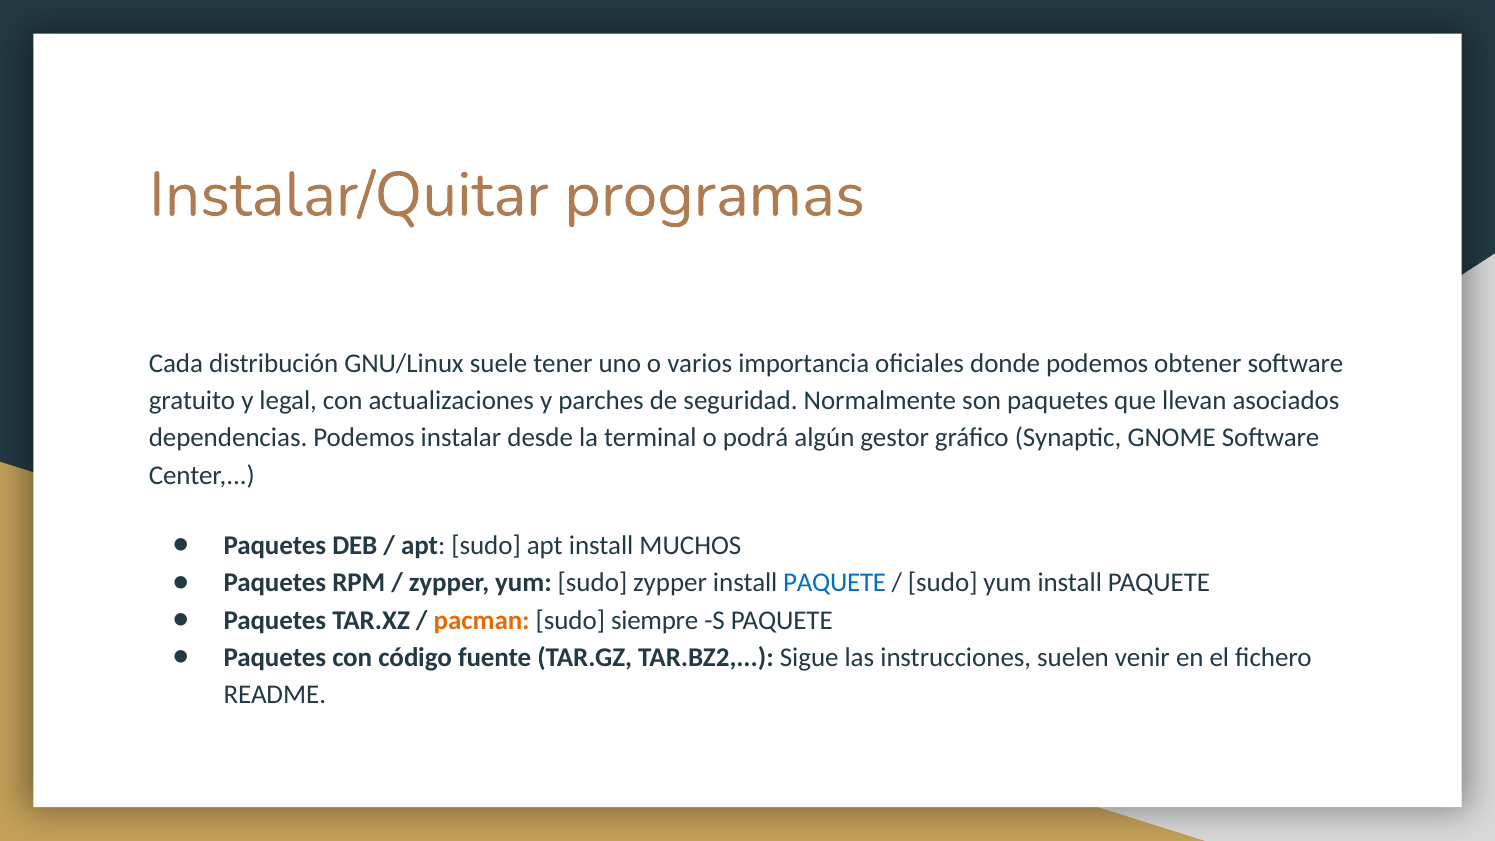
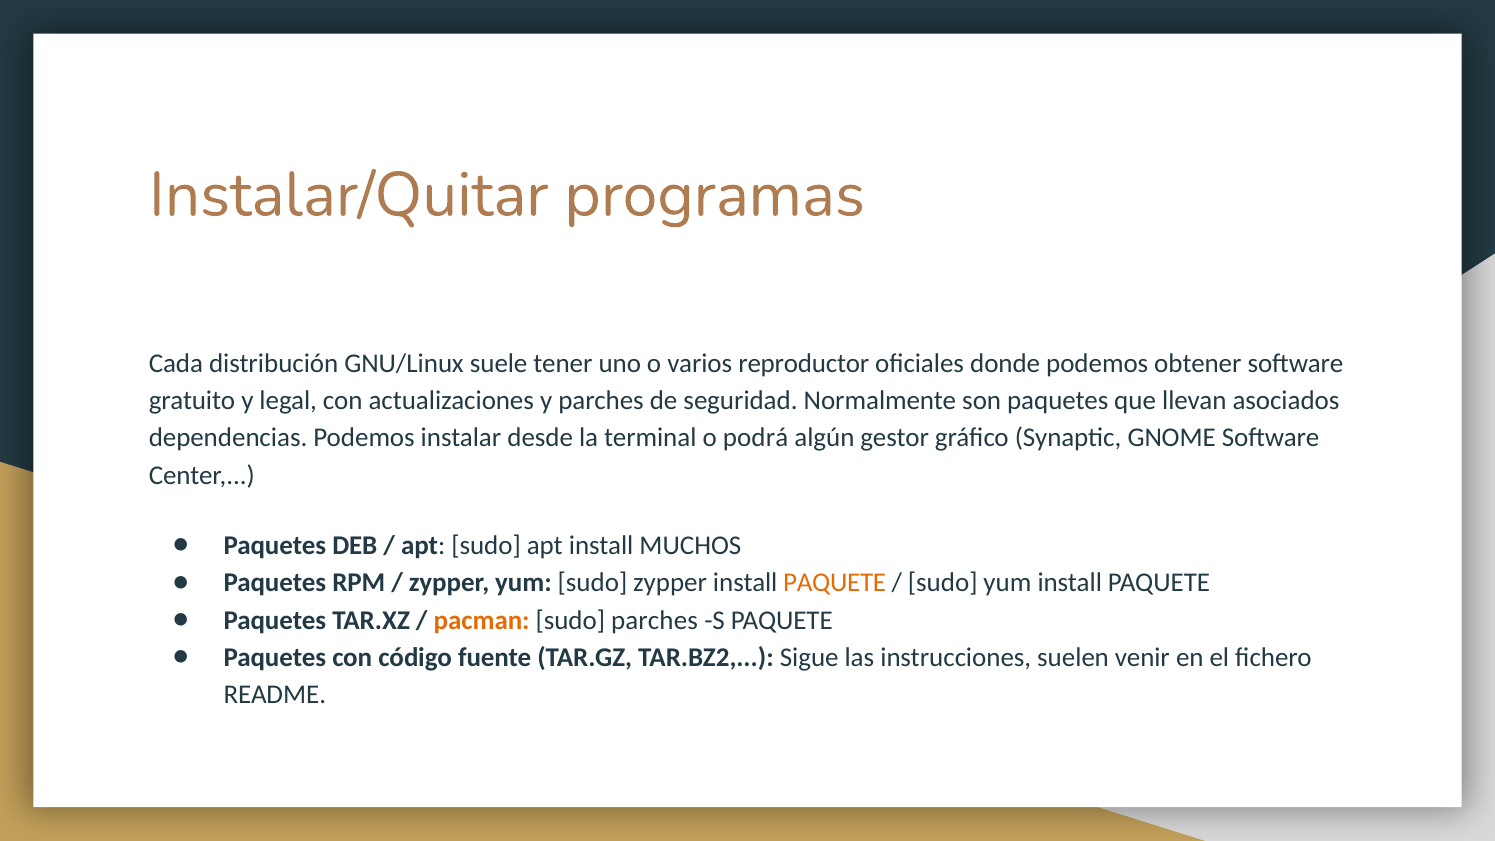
importancia: importancia -> reproductor (804, 363)
PAQUETE colour: blue -> orange (835, 583)
sudo siempre: siempre -> parches (654, 620)
